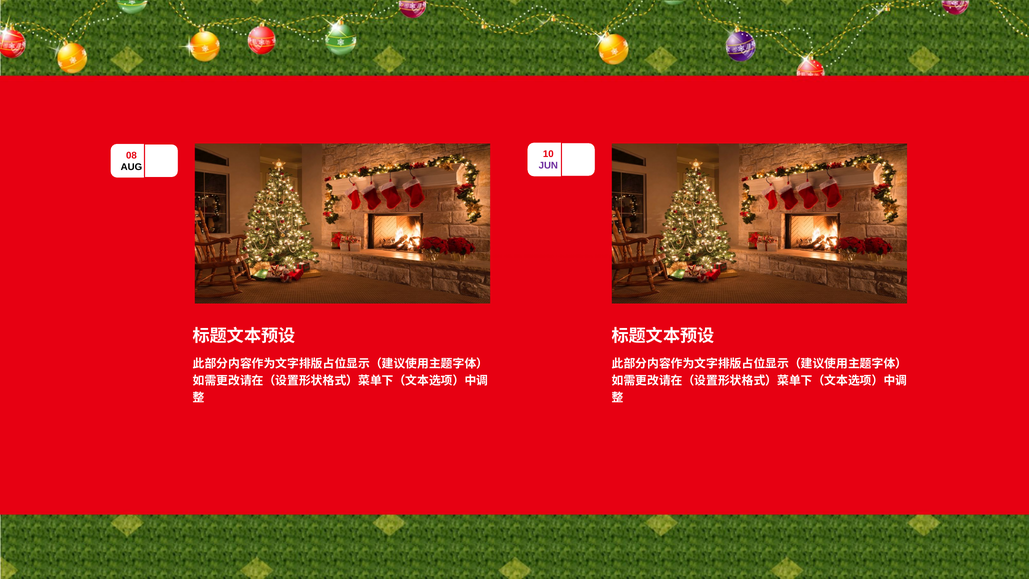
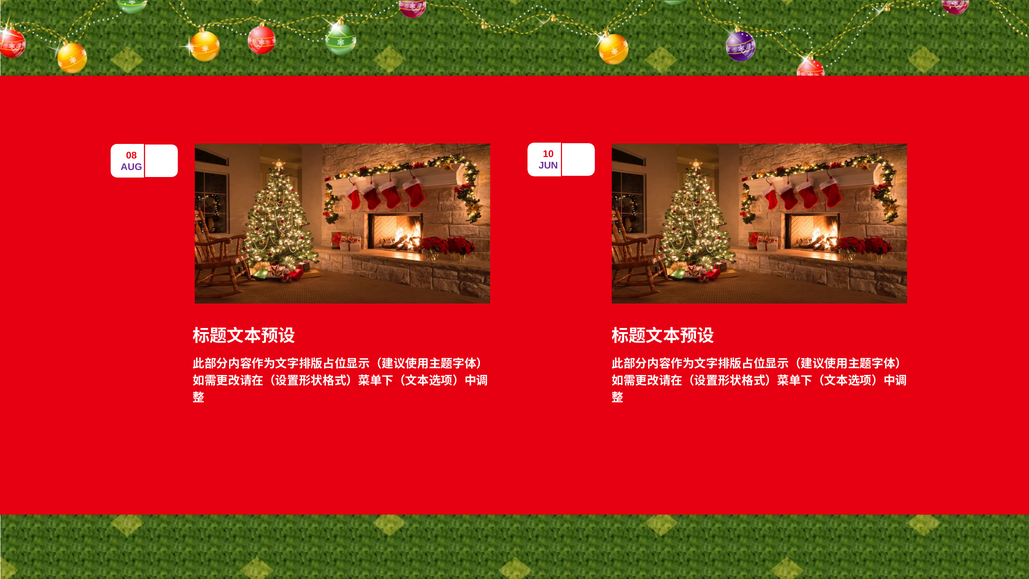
AUG colour: black -> purple (131, 167)
